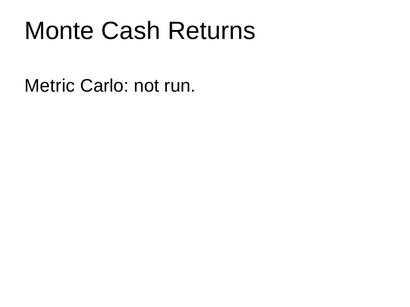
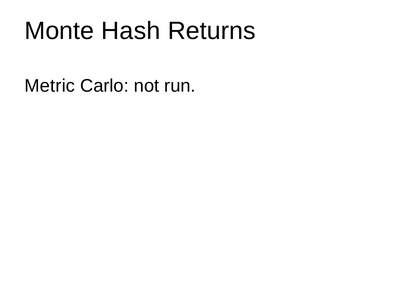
Cash: Cash -> Hash (131, 31)
